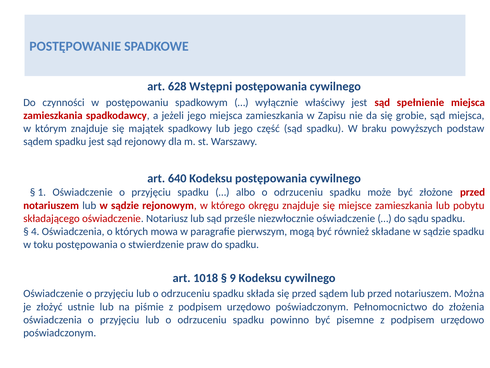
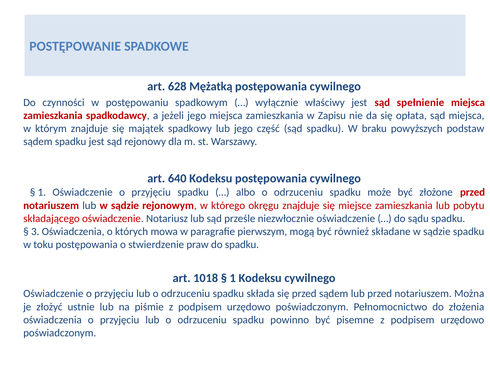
Wstępni: Wstępni -> Mężatką (211, 86)
grobie: grobie -> opłata (411, 115)
4: 4 -> 3 (35, 231)
9: 9 -> 1 (233, 278)
